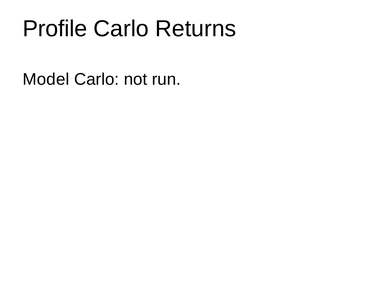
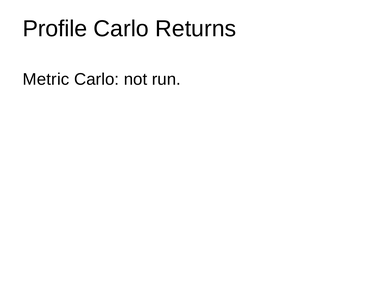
Model: Model -> Metric (46, 79)
